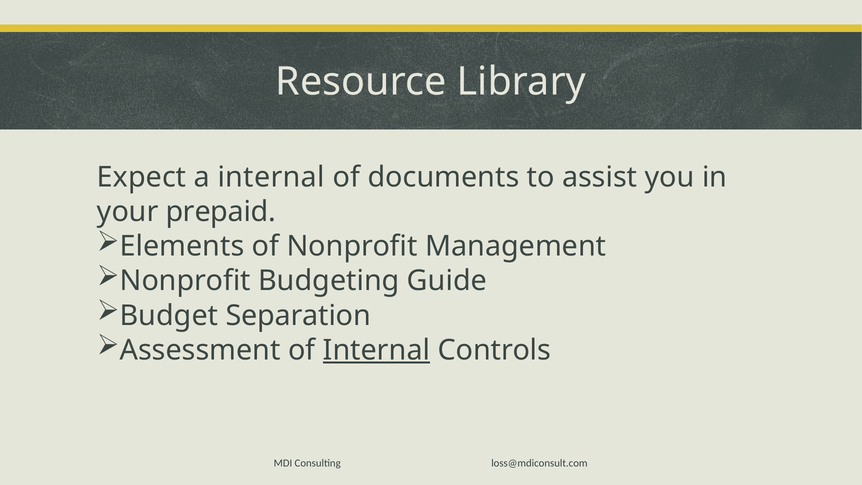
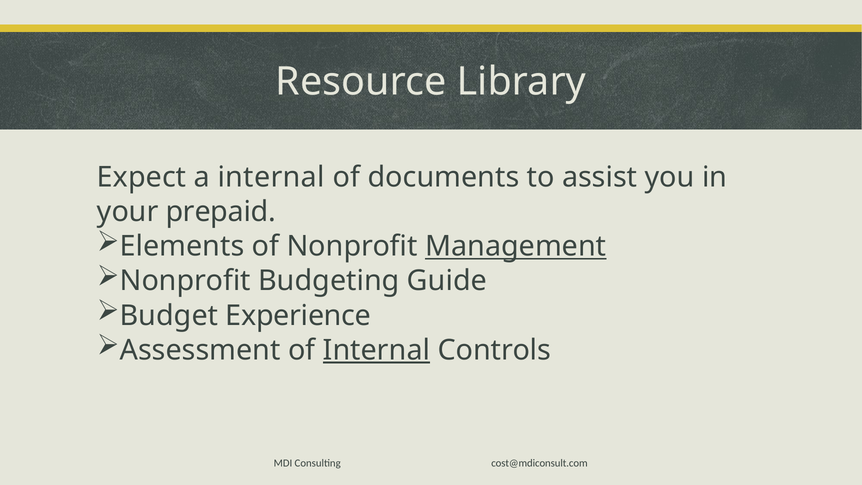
Management underline: none -> present (516, 246)
Separation: Separation -> Experience (298, 315)
loss@mdiconsult.com: loss@mdiconsult.com -> cost@mdiconsult.com (539, 463)
